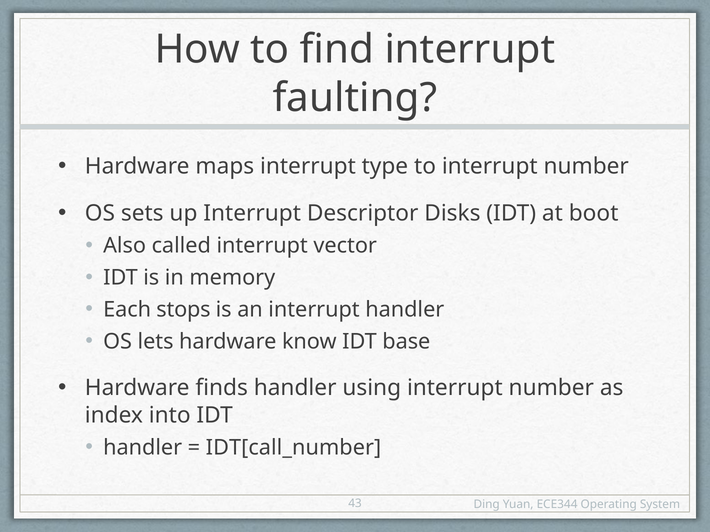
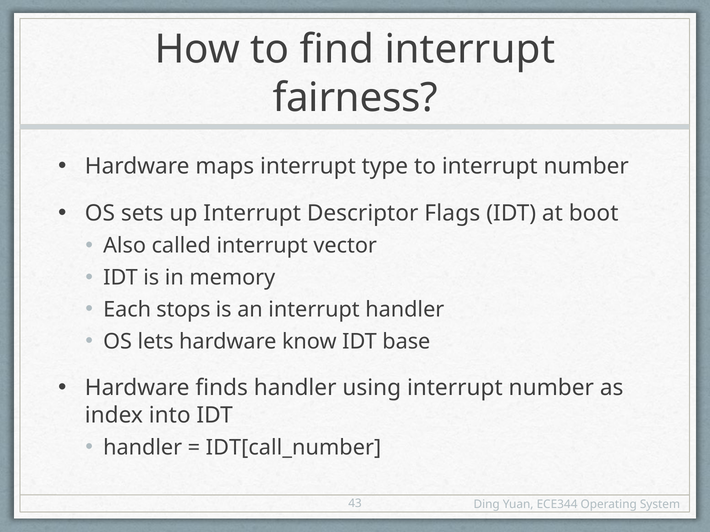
faulting: faulting -> fairness (355, 98)
Disks: Disks -> Flags (452, 214)
